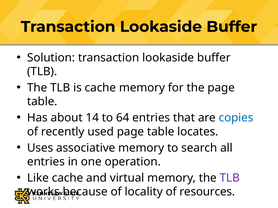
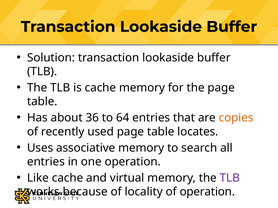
14: 14 -> 36 (92, 118)
copies colour: blue -> orange (236, 118)
of resources: resources -> operation (207, 192)
